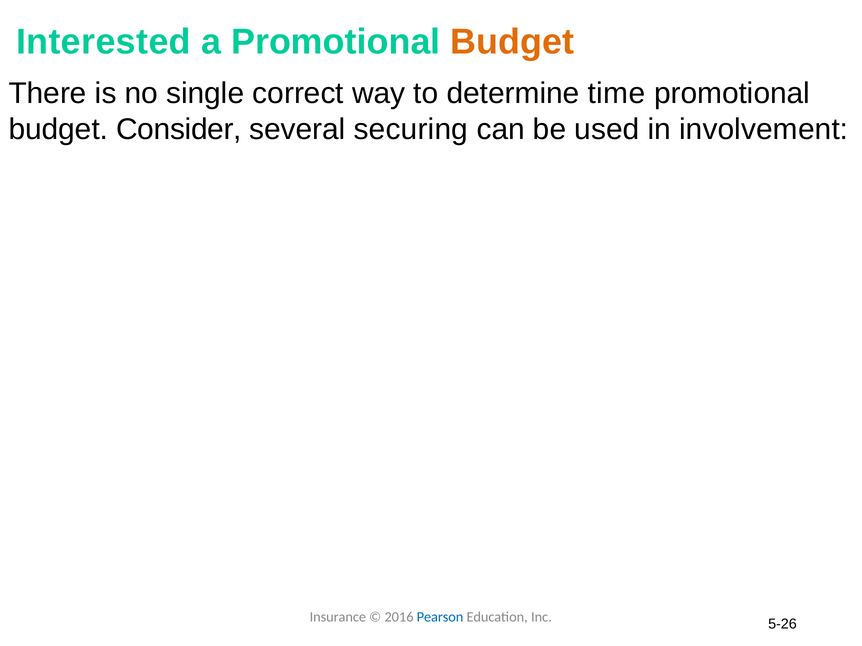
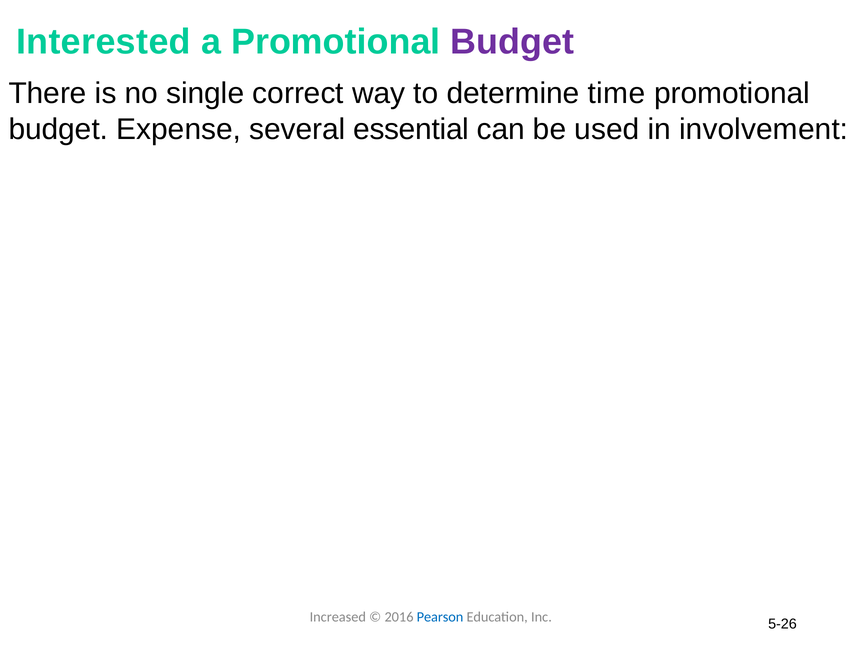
Budget colour: orange -> purple (512, 42)
Consider: Consider -> Expense (179, 129)
securing: securing -> essential (411, 129)
Insurance: Insurance -> Increased (338, 617)
